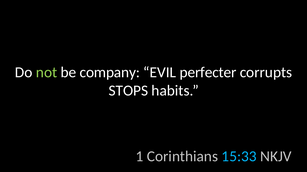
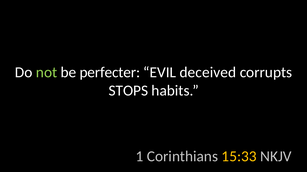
company: company -> perfecter (110, 73)
perfecter: perfecter -> deceived (208, 73)
15:33 colour: light blue -> yellow (239, 157)
